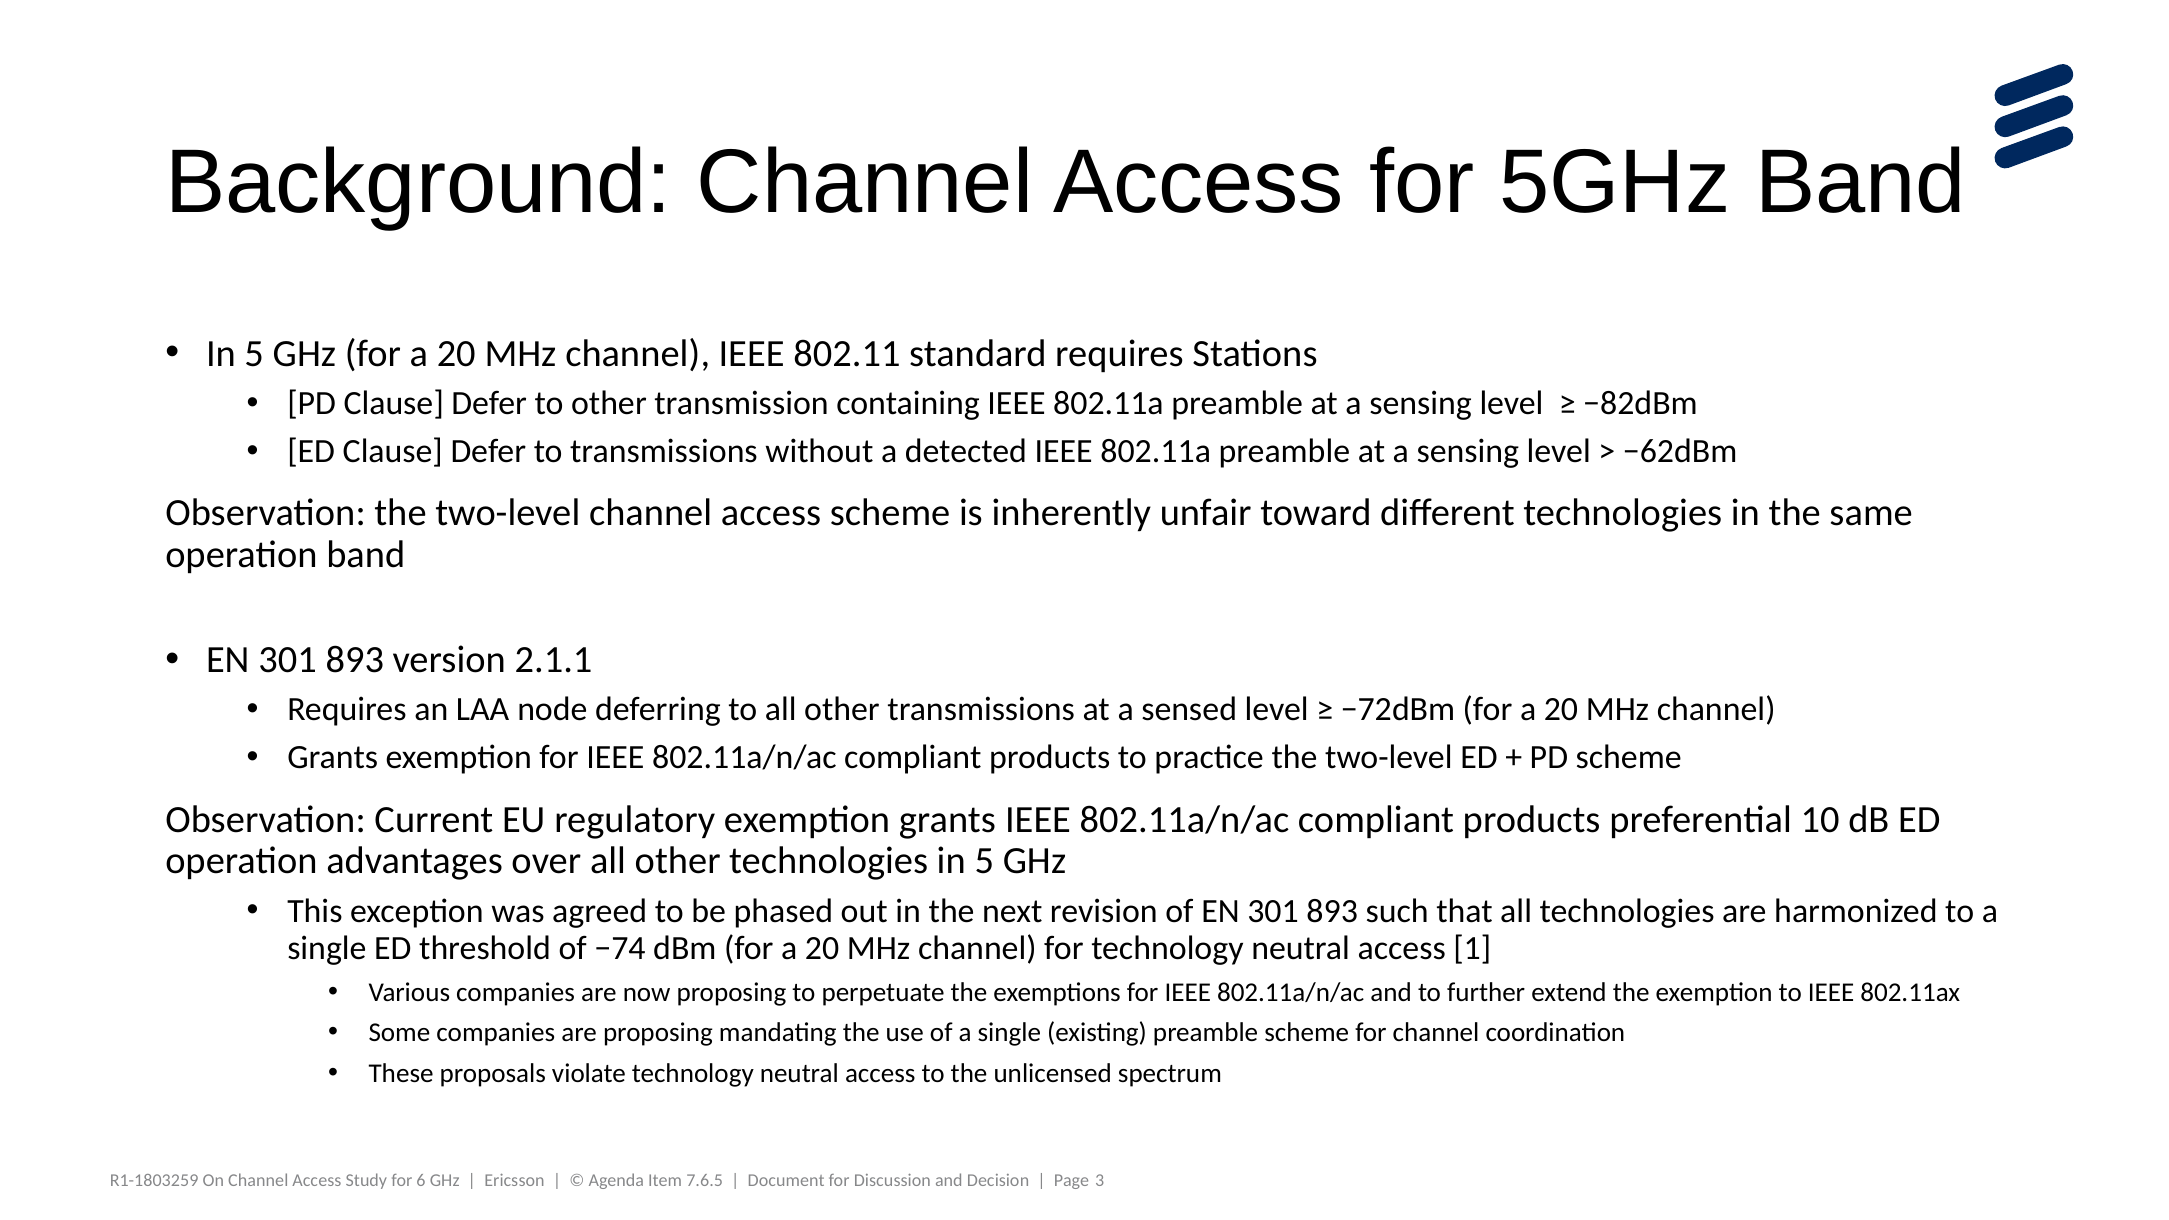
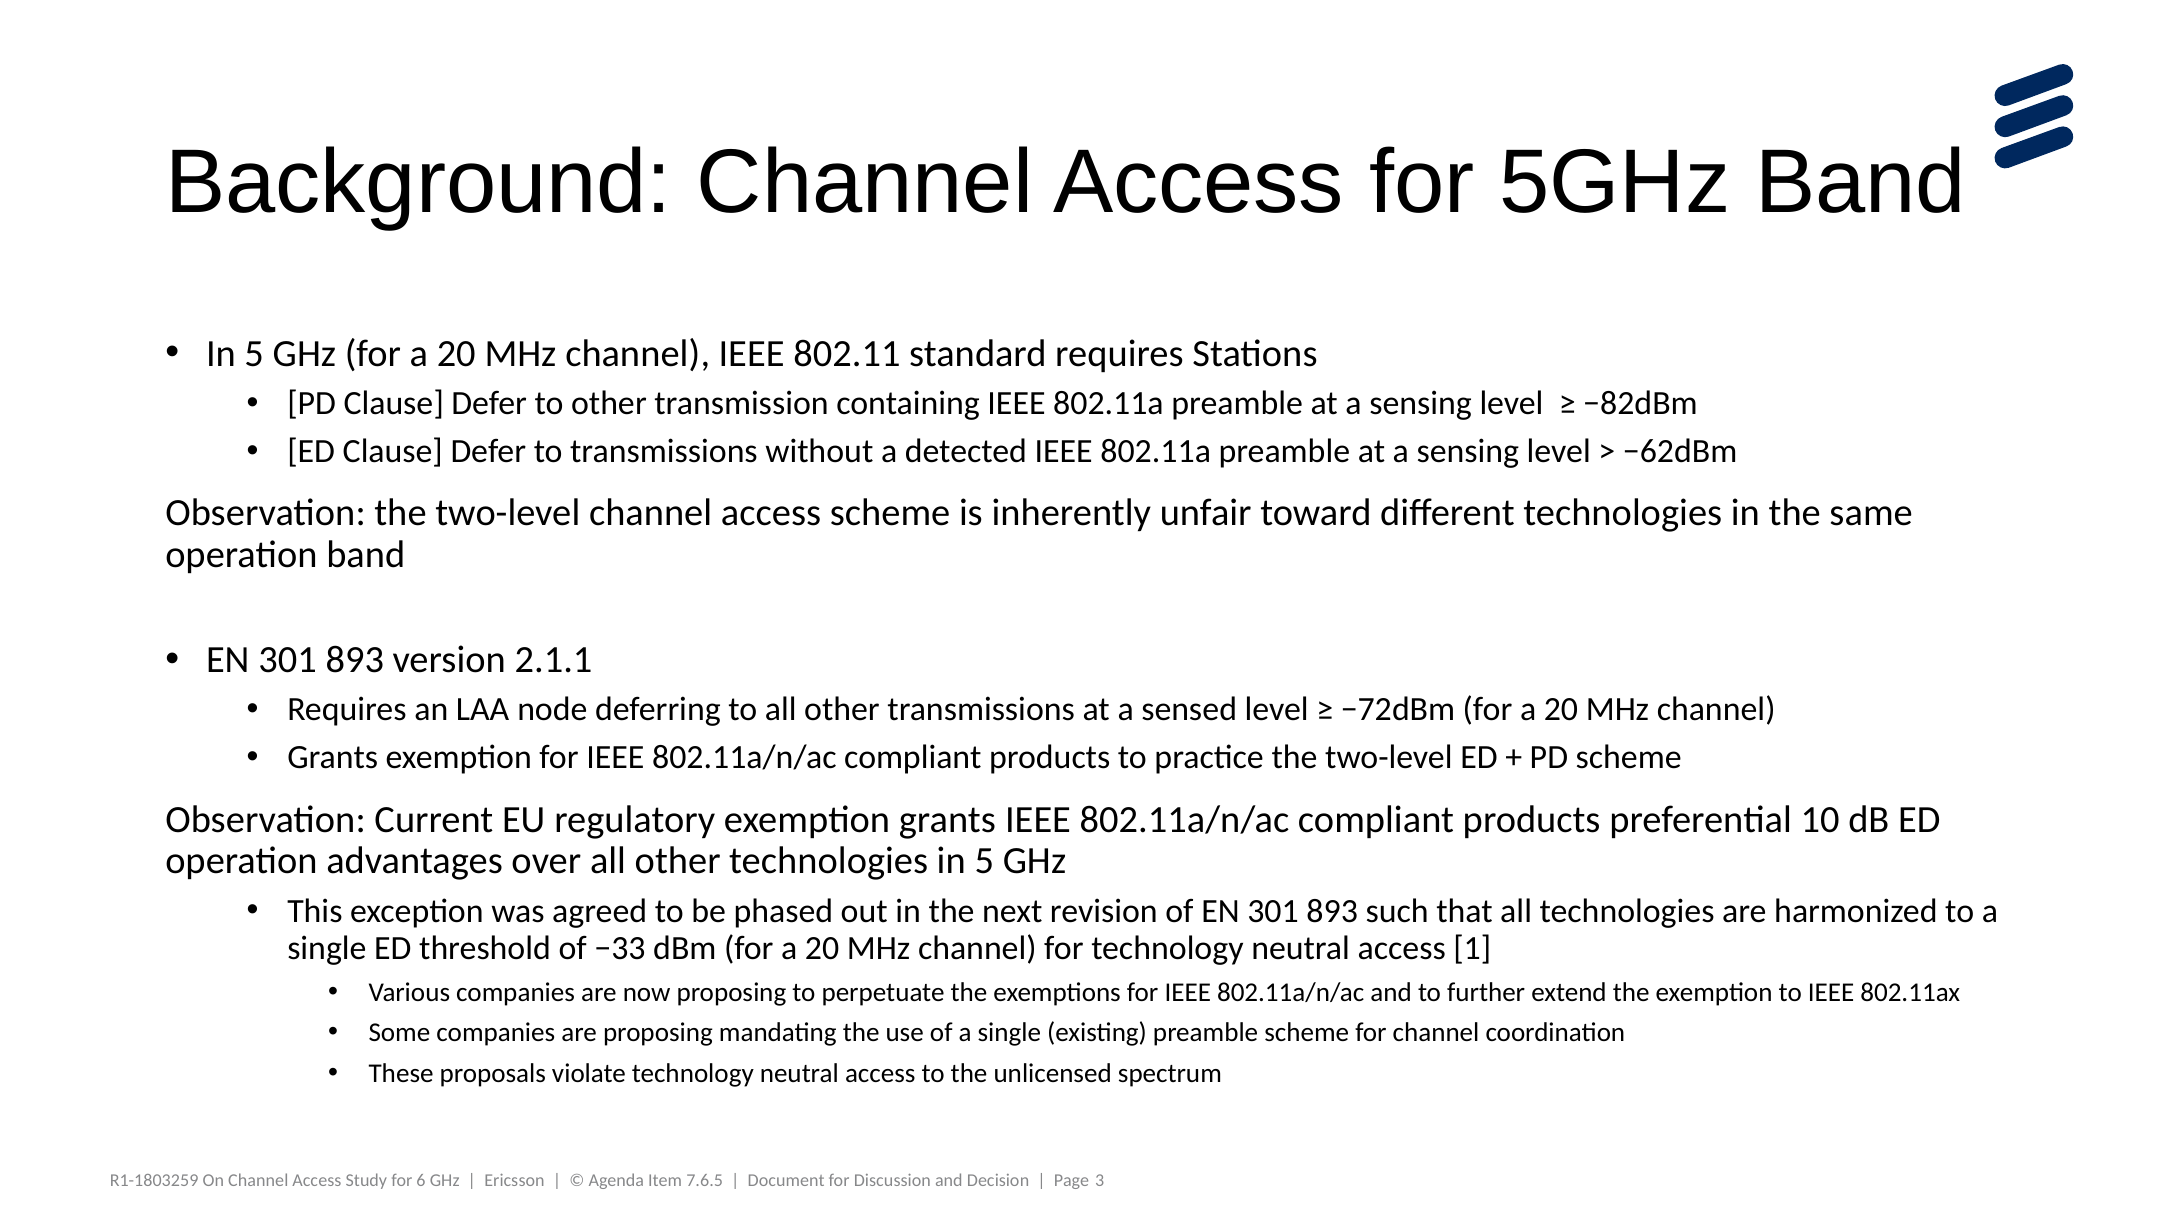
−74: −74 -> −33 (620, 948)
